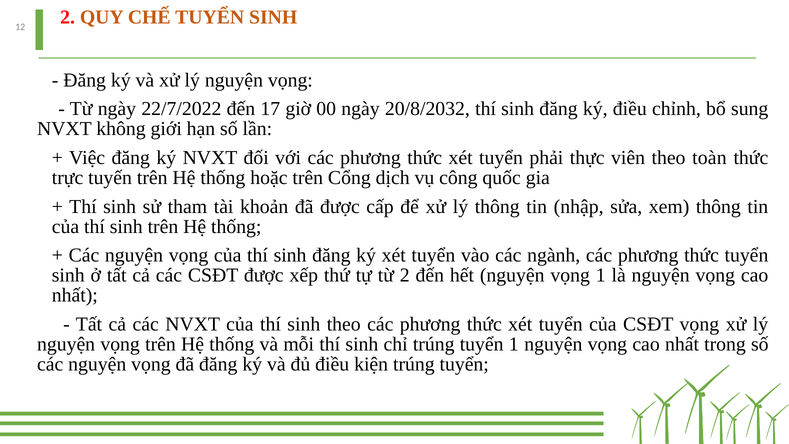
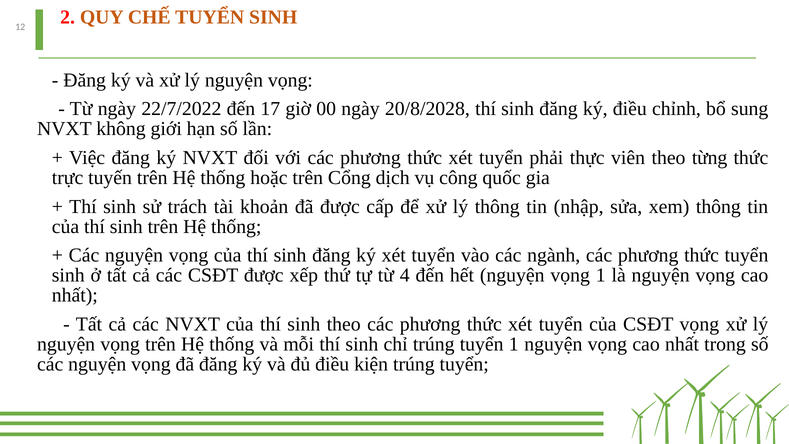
20/8/2032: 20/8/2032 -> 20/8/2028 (427, 109)
toàn: toàn -> từng (710, 158)
tham: tham -> trách (187, 207)
từ 2: 2 -> 4 (405, 275)
